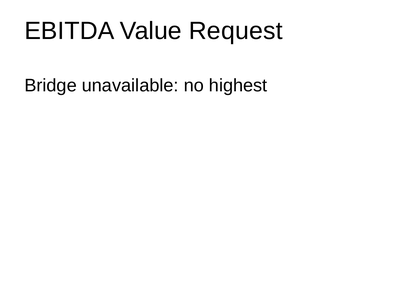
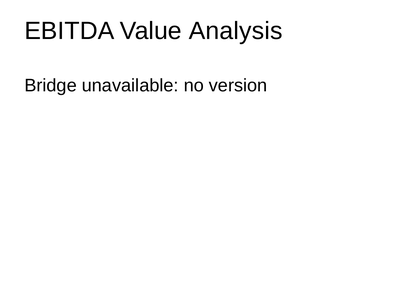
Request: Request -> Analysis (236, 31)
highest: highest -> version (238, 86)
